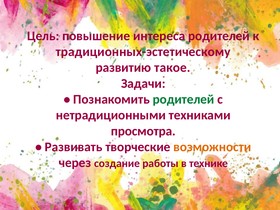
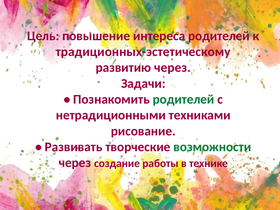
развитию такое: такое -> через (172, 68)
просмотра: просмотра -> рисование (143, 131)
возможности colour: orange -> green (212, 147)
